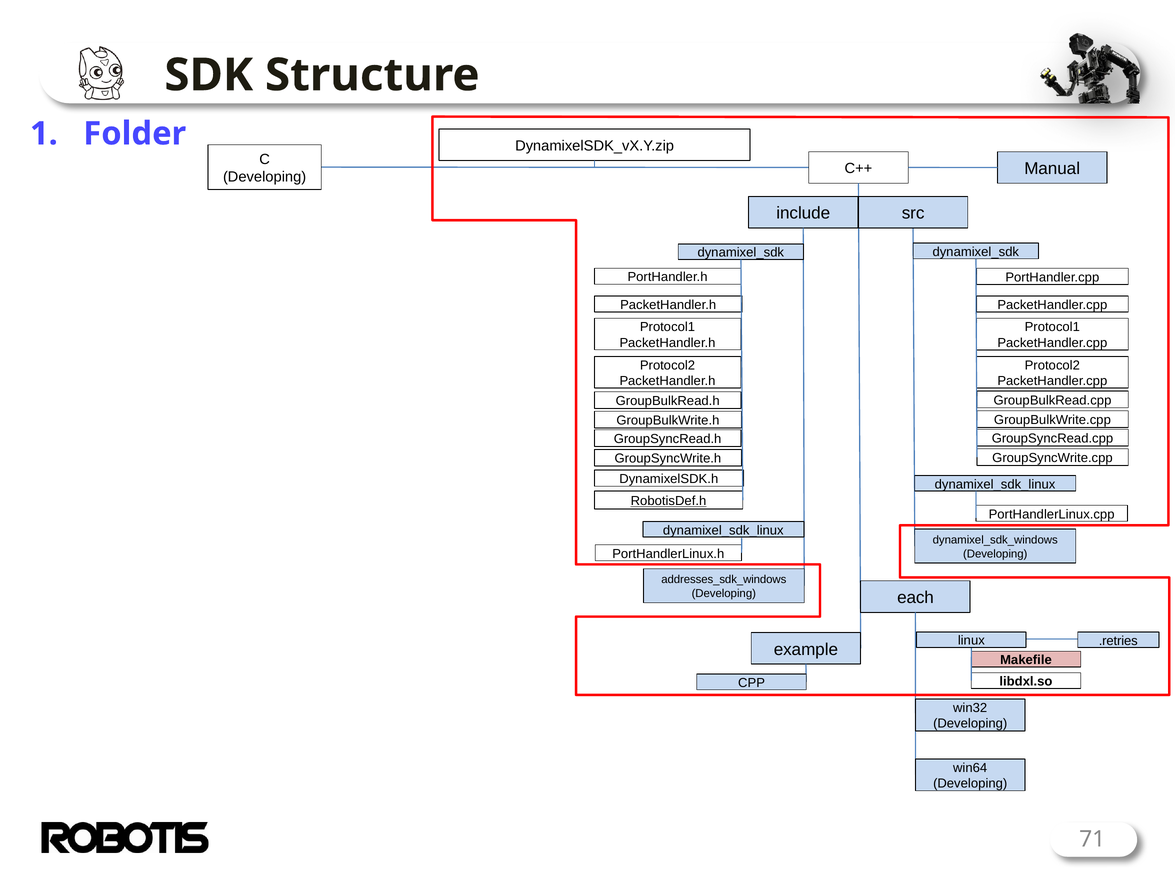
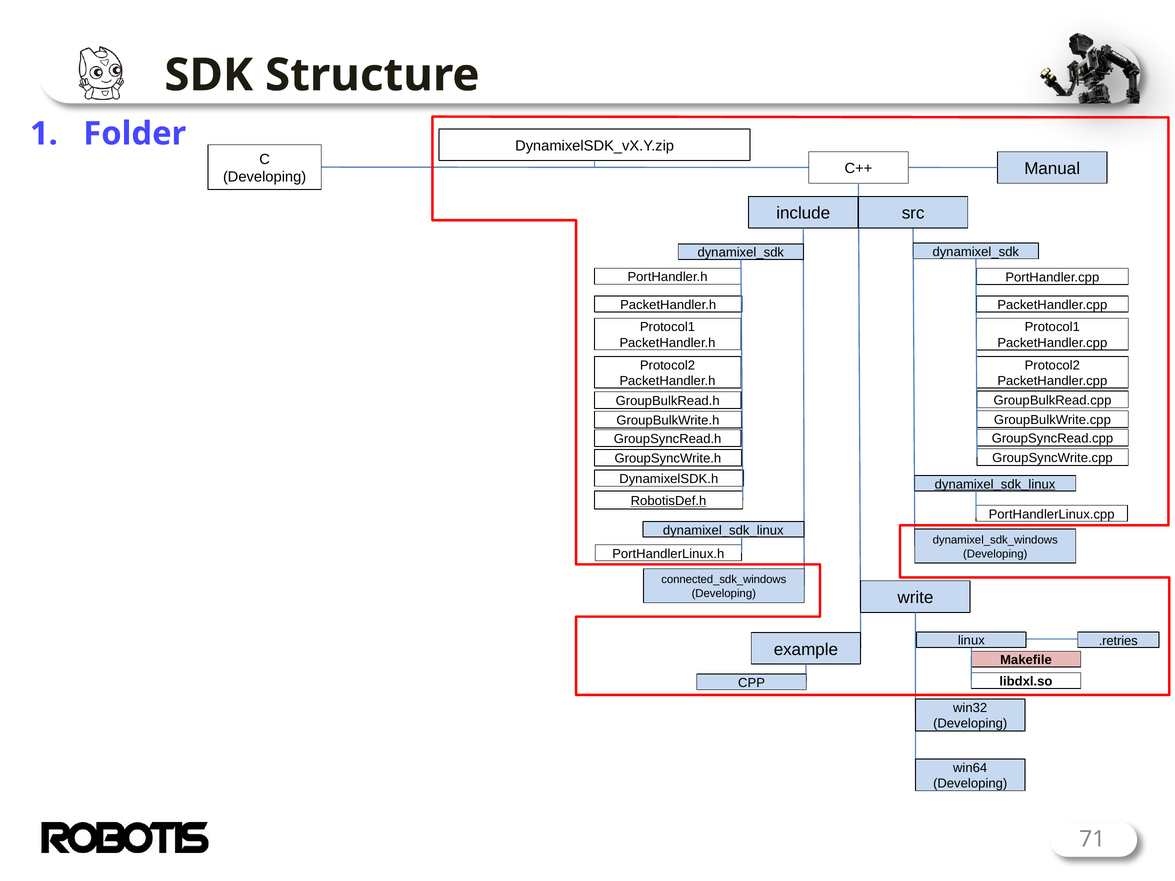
dynamixel_sdk_linux underline: none -> present (995, 484)
addresses_sdk_windows: addresses_sdk_windows -> connected_sdk_windows (724, 580)
each: each -> write (915, 598)
